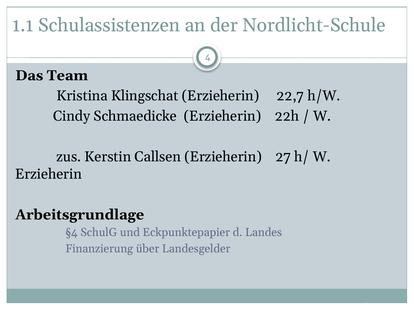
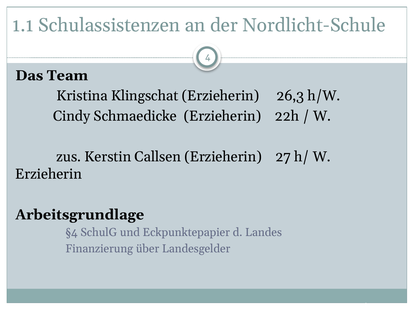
22,7: 22,7 -> 26,3 (290, 96)
